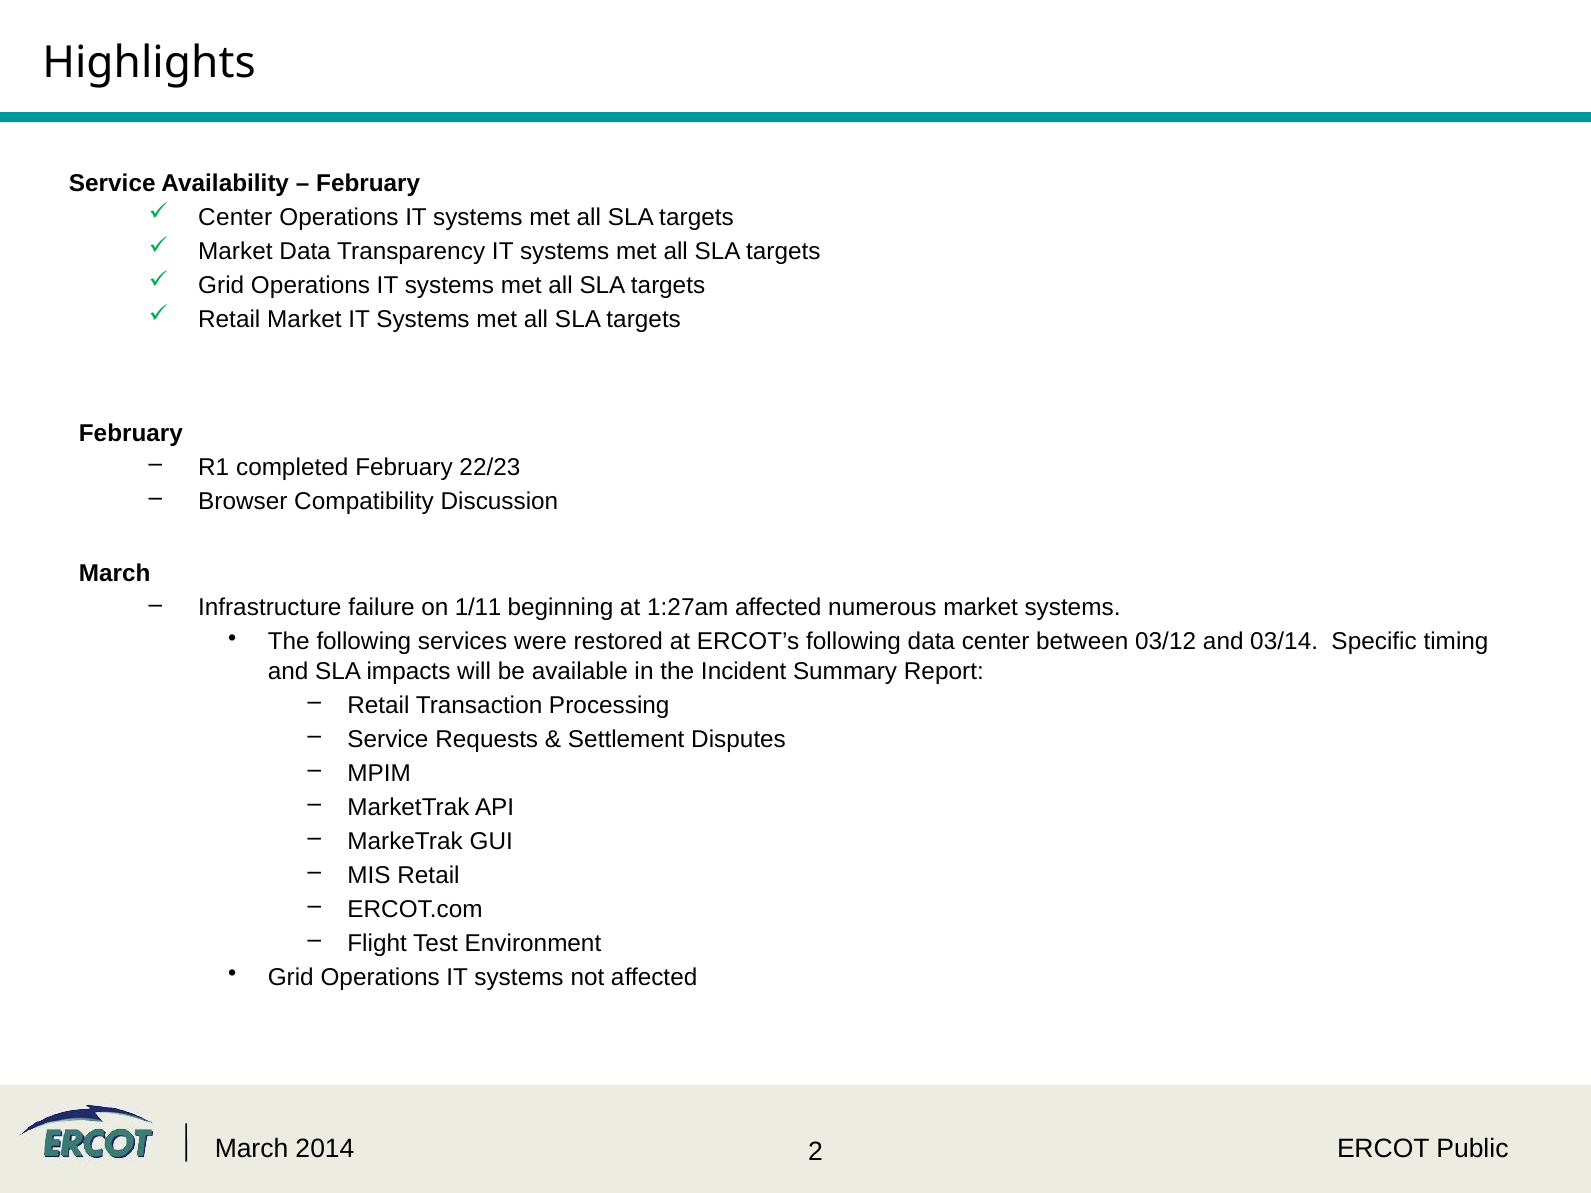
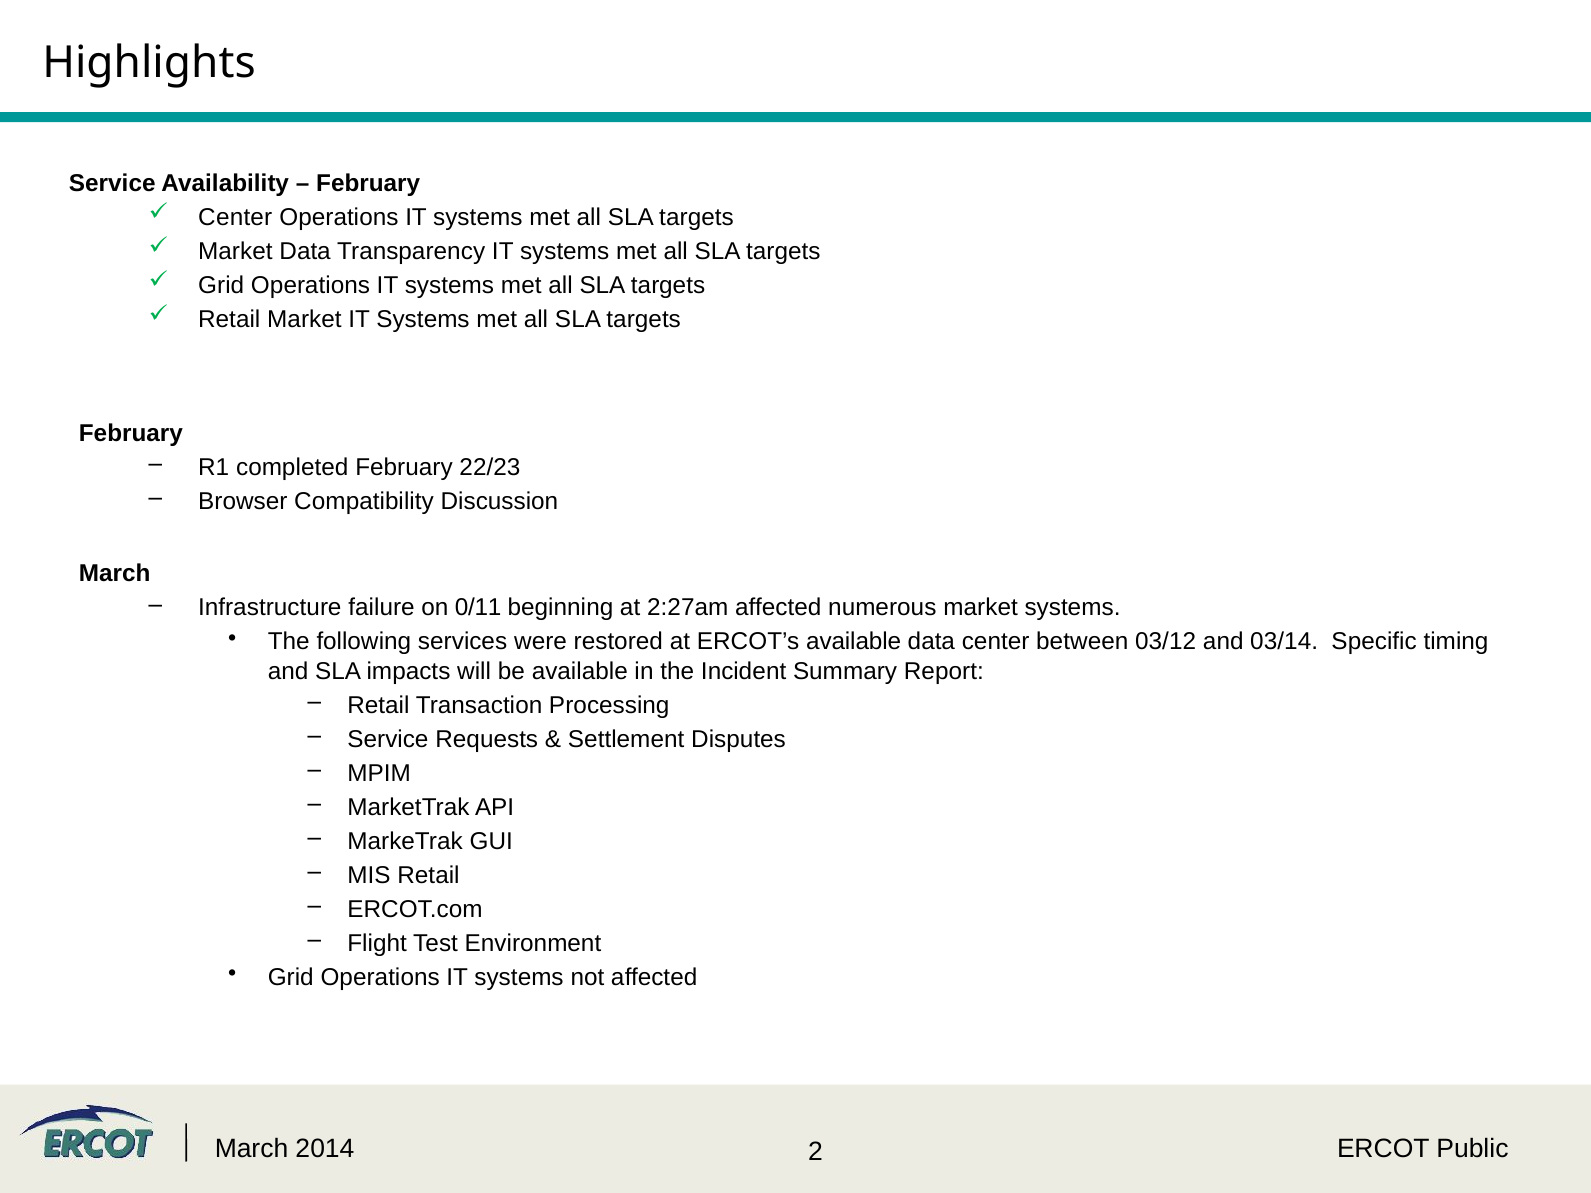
1/11: 1/11 -> 0/11 (478, 608)
1:27am: 1:27am -> 2:27am (688, 608)
ERCOT’s following: following -> available (854, 642)
